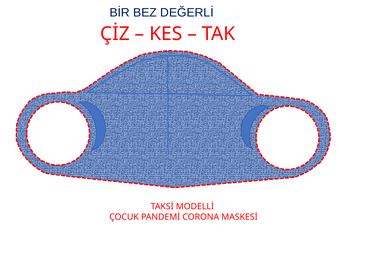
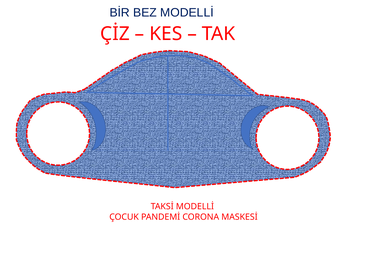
BEZ DEĞERLİ: DEĞERLİ -> MODELLİ (187, 13)
